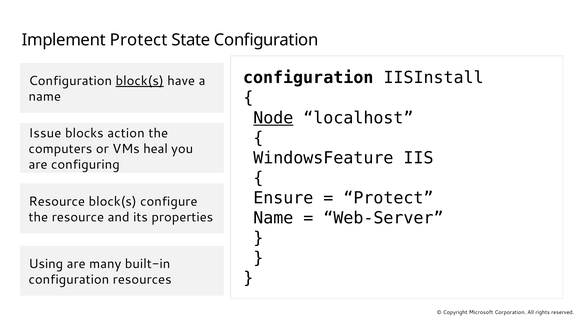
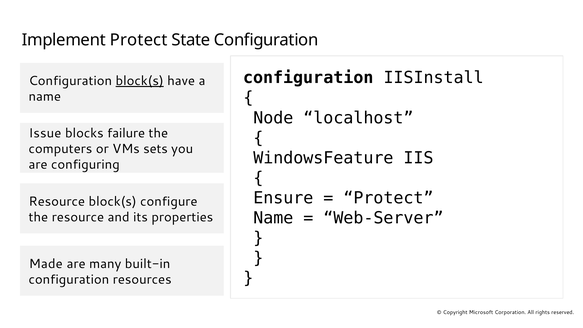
Node underline: present -> none (273, 118)
action: action -> failure (126, 133)
heal: heal -> sets (156, 149)
Using: Using -> Made (46, 264)
